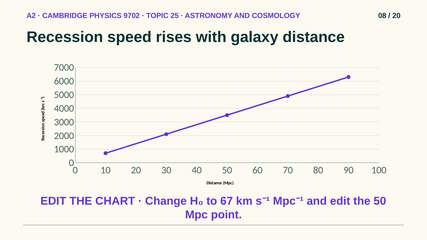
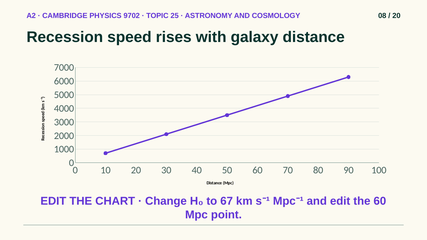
the 50: 50 -> 60 (380, 201)
